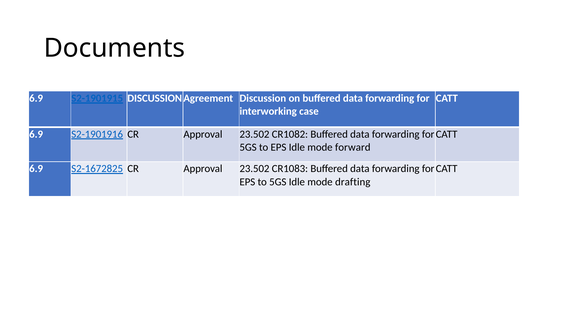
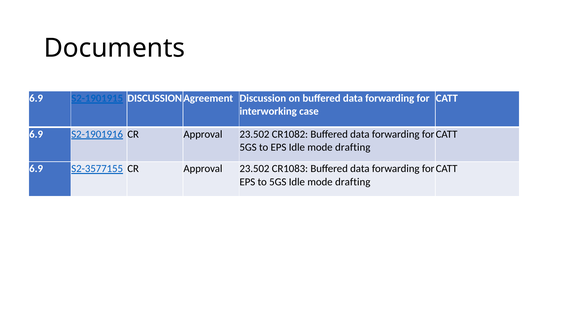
EPS Idle mode forward: forward -> drafting (353, 147)
S2-1672825: S2-1672825 -> S2-3577155 (97, 168)
